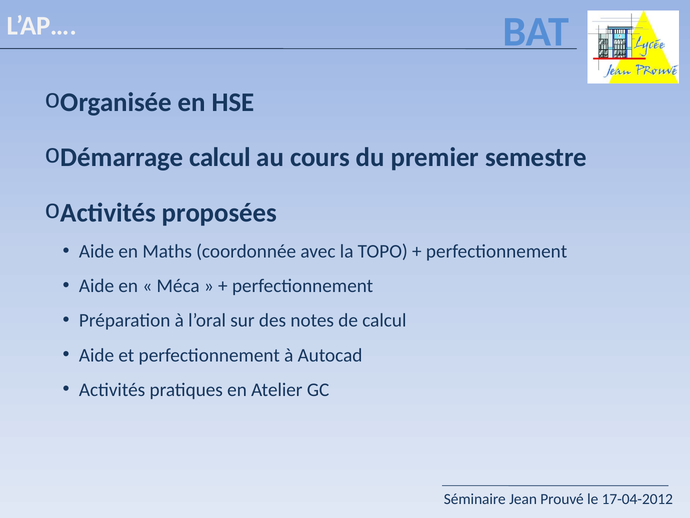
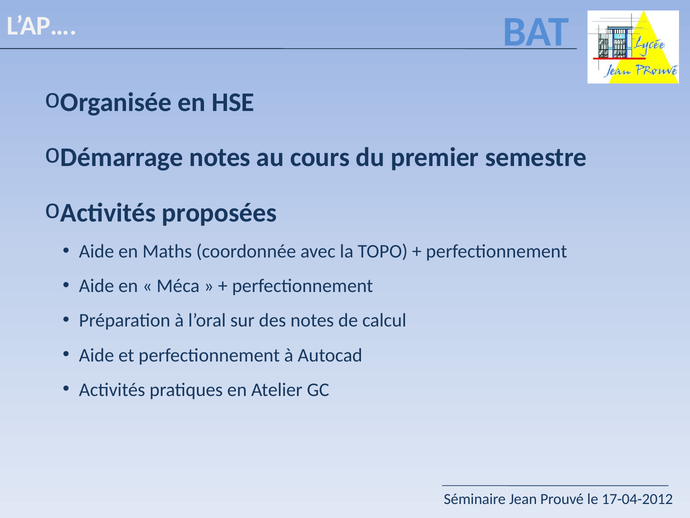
Démarrage calcul: calcul -> notes (220, 157)
